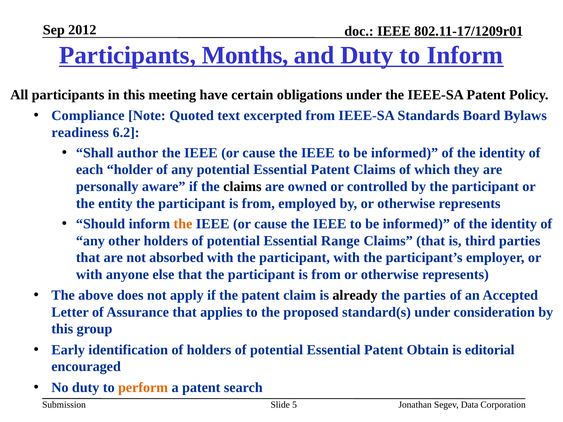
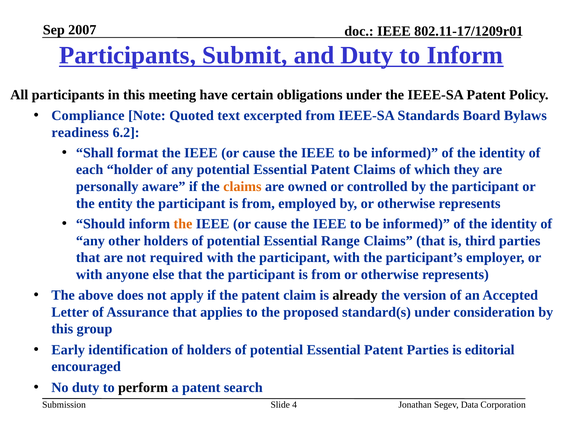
2012: 2012 -> 2007 (82, 30)
Months: Months -> Submit (245, 55)
author: author -> format (138, 153)
claims colour: black -> orange (242, 187)
absorbed: absorbed -> required (176, 258)
the parties: parties -> version (425, 295)
Patent Obtain: Obtain -> Parties (428, 350)
perform colour: orange -> black (143, 388)
5: 5 -> 4 (295, 405)
